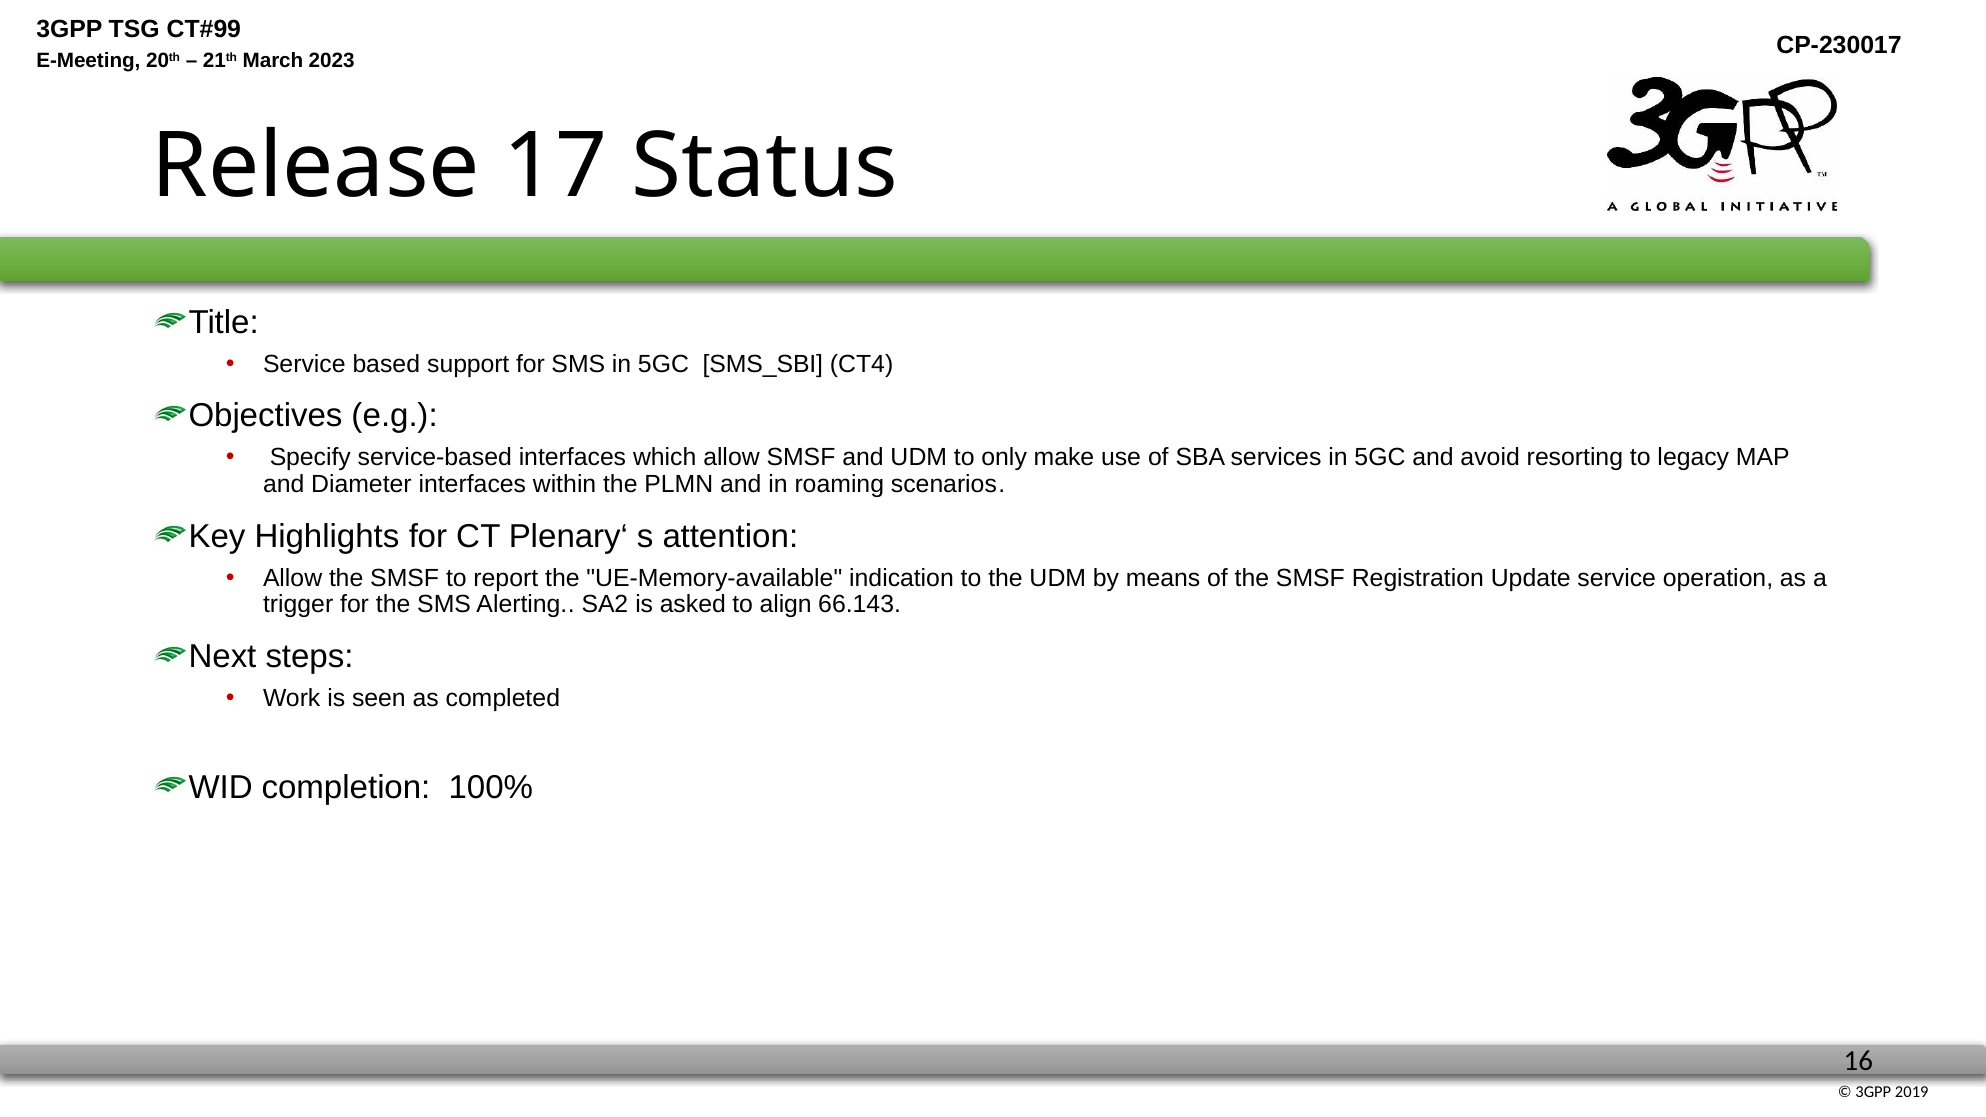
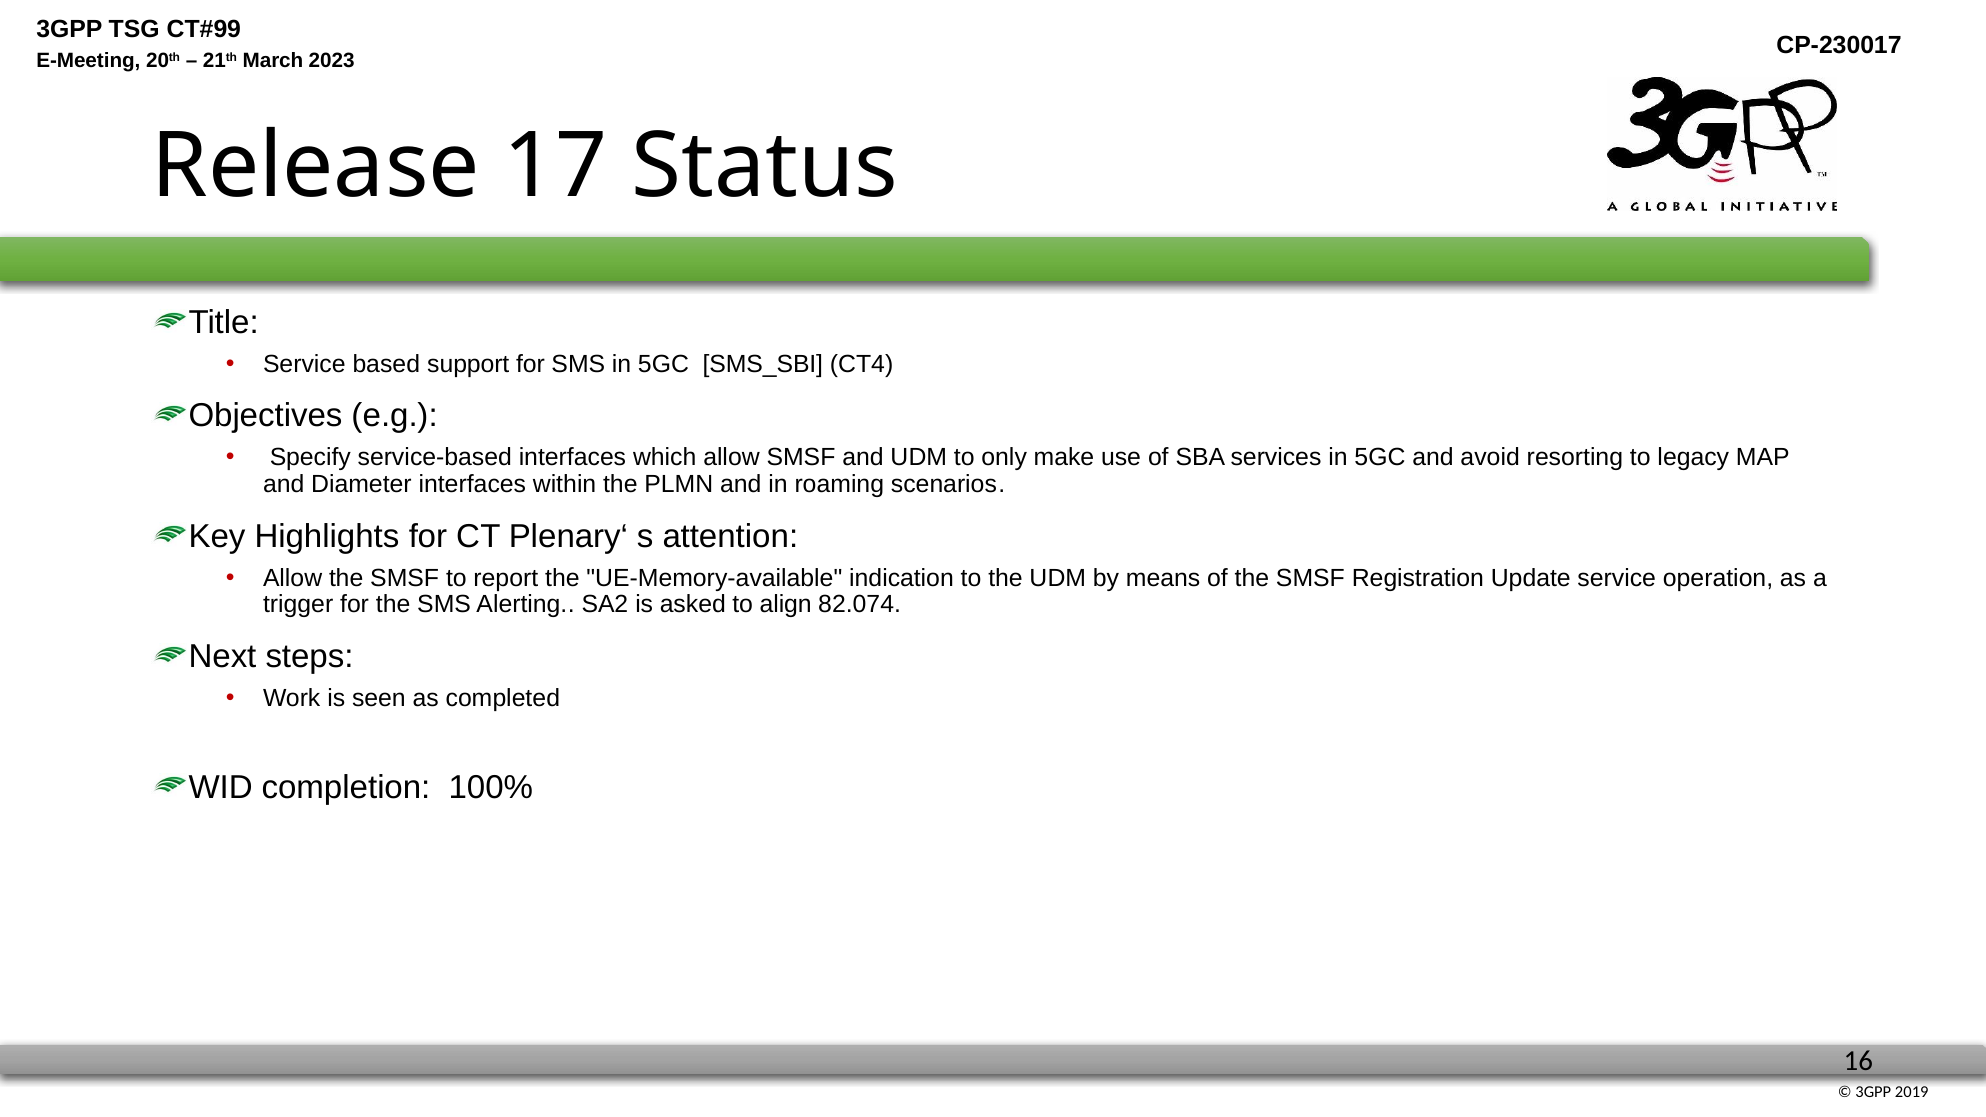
66.143: 66.143 -> 82.074 (860, 605)
